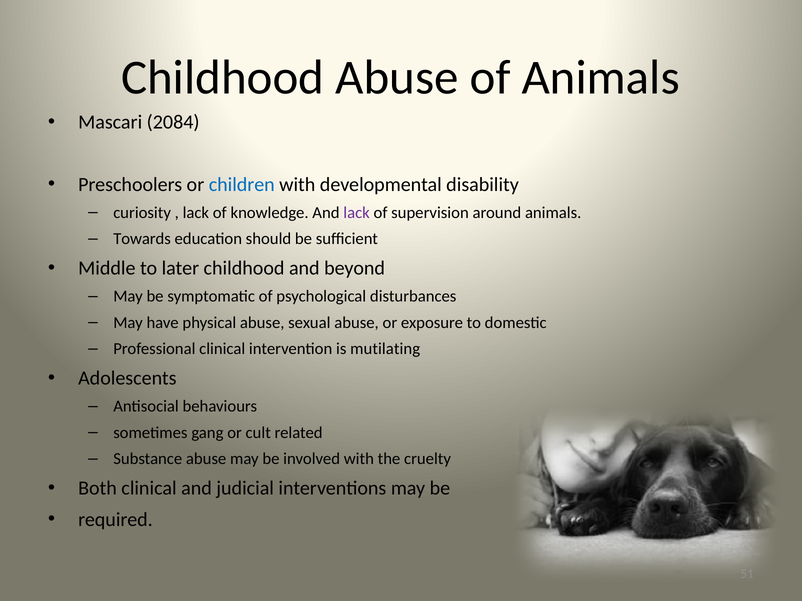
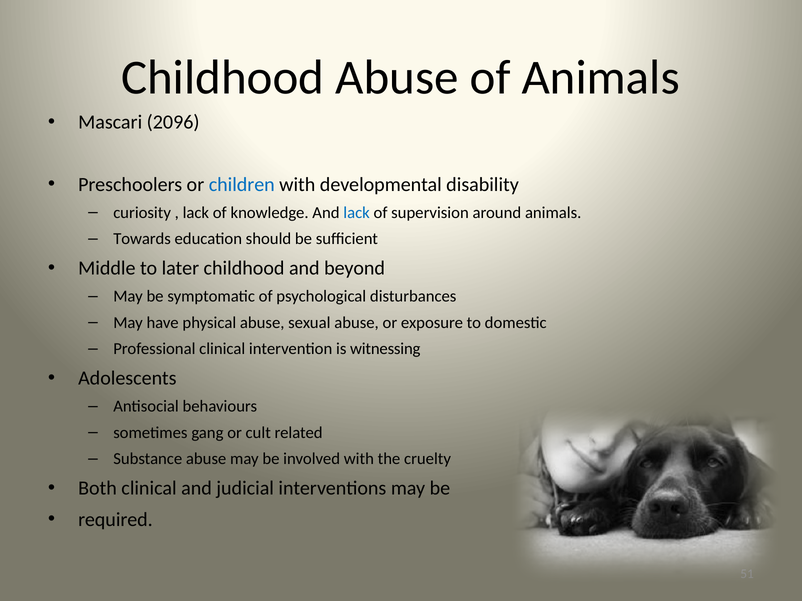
2084: 2084 -> 2096 (173, 122)
lack colour: purple -> blue (357, 213)
mutilating: mutilating -> witnessing (385, 349)
